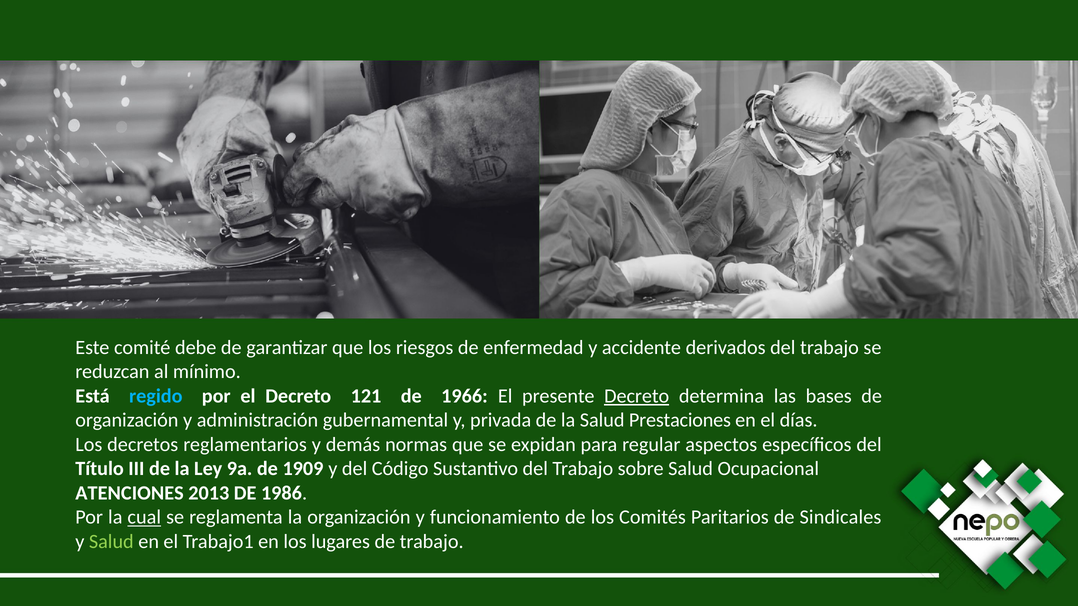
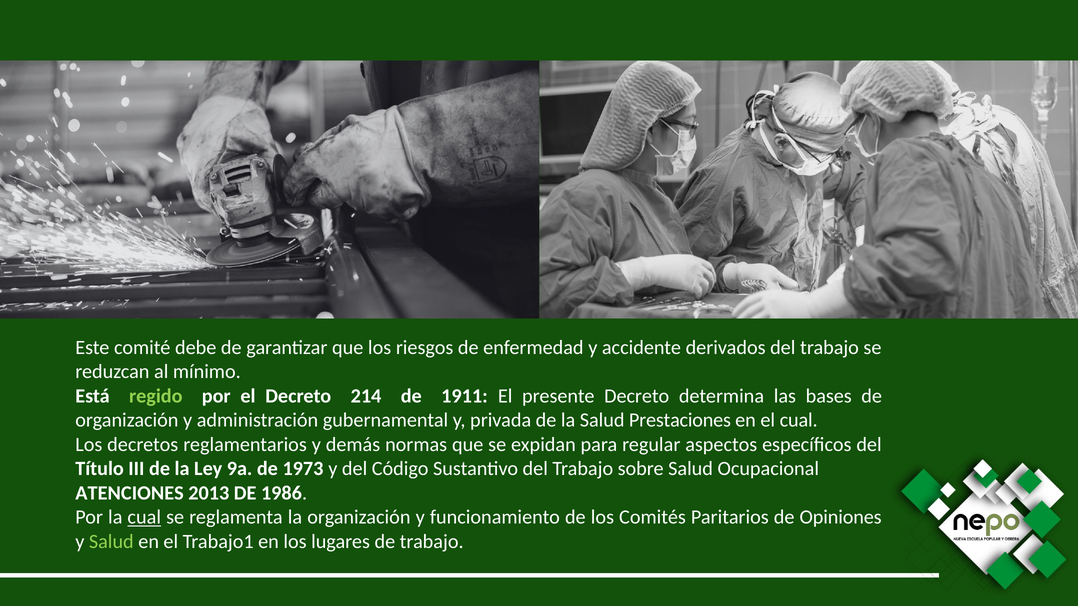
regido colour: light blue -> light green (156, 396)
121: 121 -> 214 (366, 396)
1966: 1966 -> 1911 (464, 396)
Decreto underline: present -> none (637, 396)
el días: días -> cual (799, 421)
1909: 1909 -> 1973 (303, 469)
Sindicales: Sindicales -> Opiniones (841, 518)
